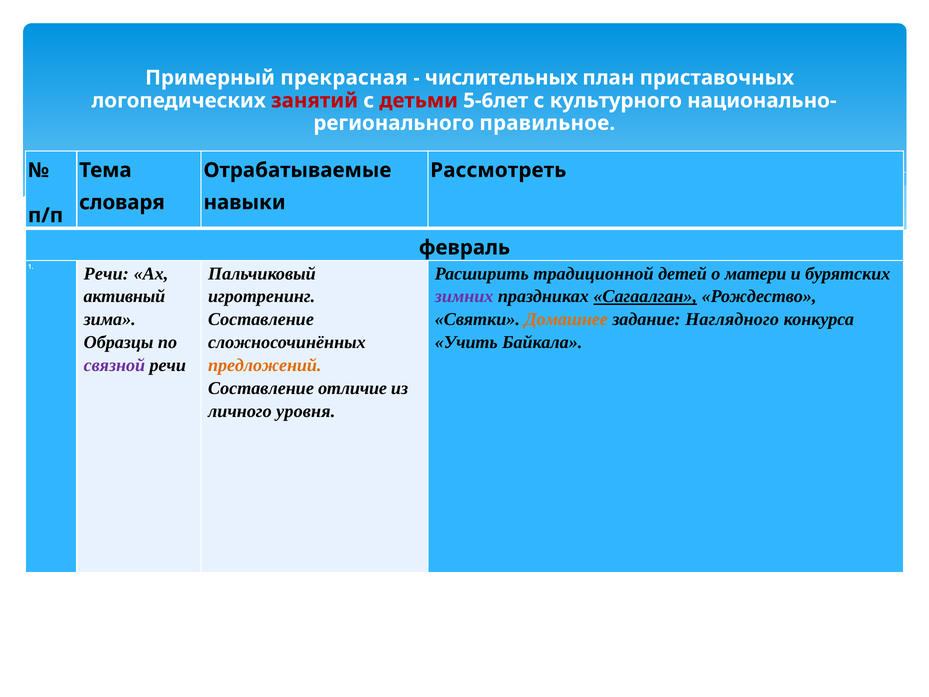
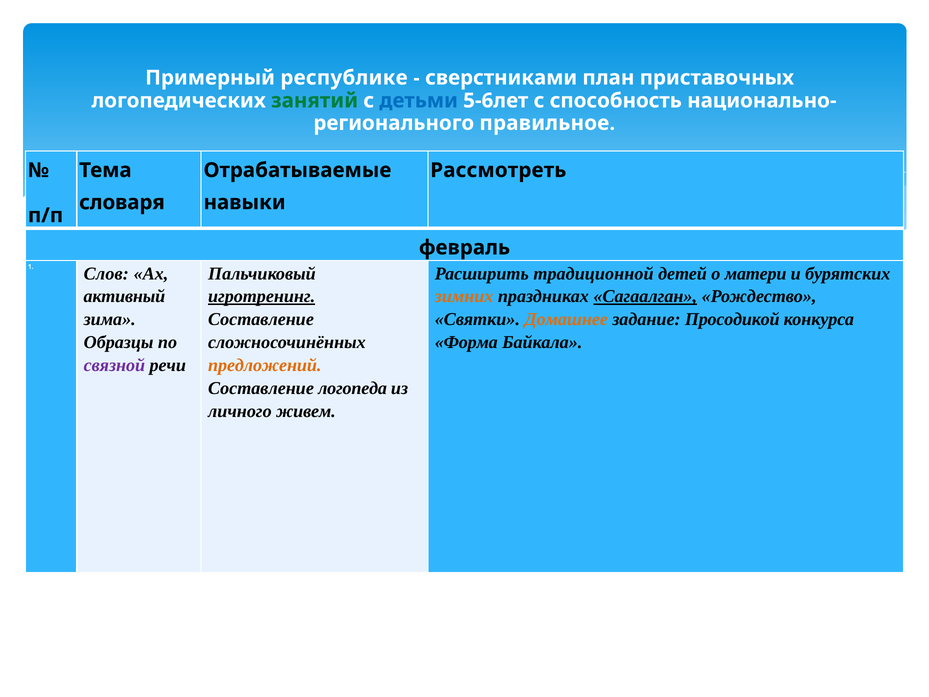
прекрасная: прекрасная -> республике (344, 78)
числительных: числительных -> сверстниками (501, 78)
занятий colour: red -> green (315, 101)
детьми colour: red -> blue (419, 101)
культурного: культурного -> способность (616, 101)
1 Речи: Речи -> Слов (106, 273)
игротренинг underline: none -> present (262, 296)
зимних colour: purple -> orange (464, 296)
Наглядного: Наглядного -> Просодикой (732, 319)
Учить: Учить -> Форма (466, 342)
отличие: отличие -> логопеда (353, 388)
уровня: уровня -> живем (306, 411)
